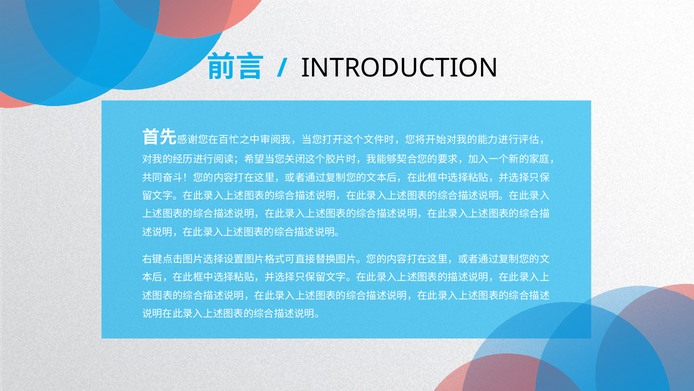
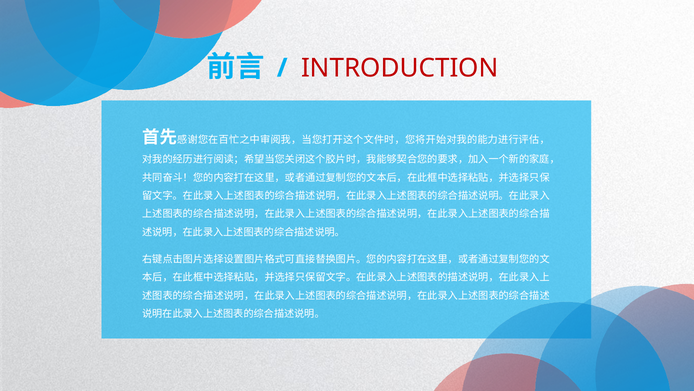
INTRODUCTION colour: black -> red (400, 68)
